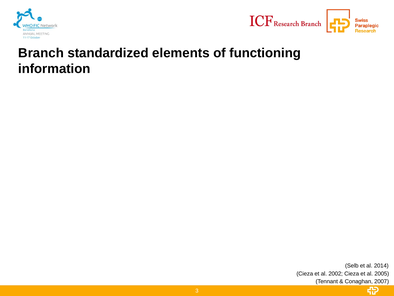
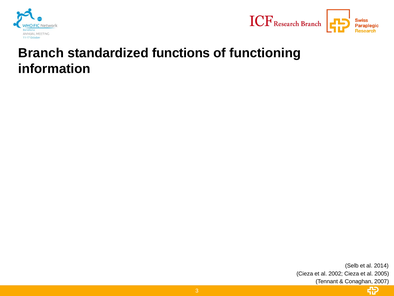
standardized elements: elements -> functions (181, 53)
